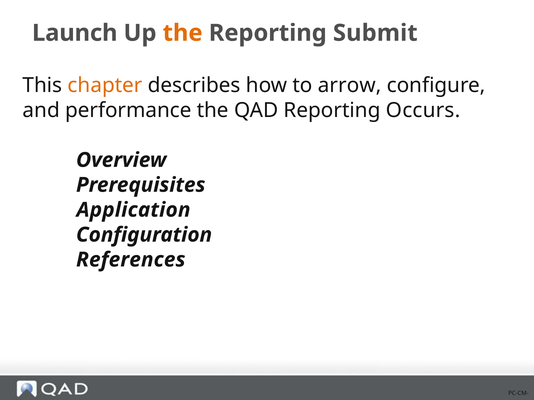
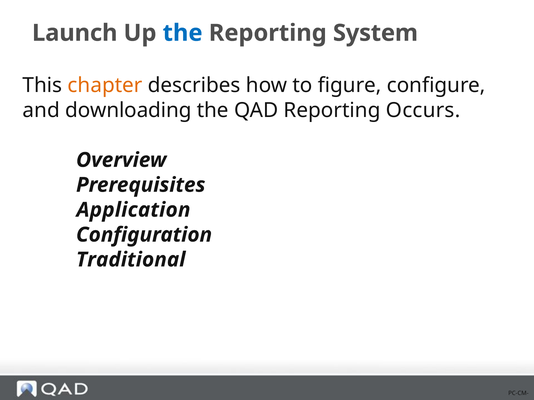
the colour: orange -> blue (183, 33)
Submit: Submit -> System (375, 33)
arrow: arrow -> figure (350, 85)
performance: performance -> downloading (128, 110)
References: References -> Traditional (131, 260)
